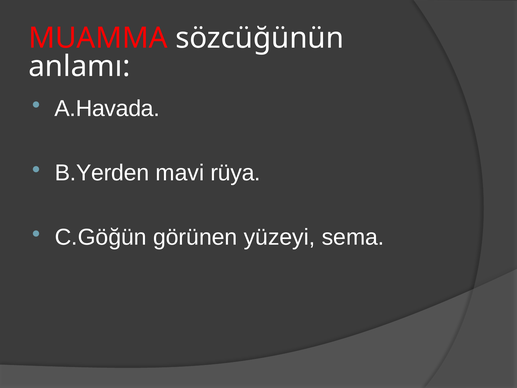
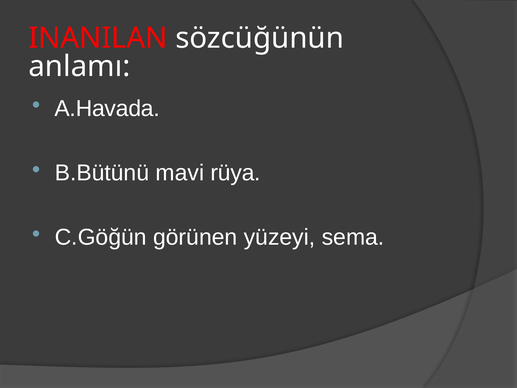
MUAMMA: MUAMMA -> INANILAN (98, 38)
B.Yerden: B.Yerden -> B.Bütünü (102, 173)
